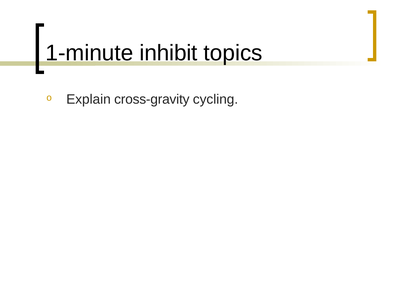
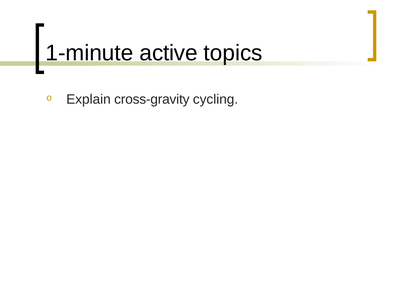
inhibit: inhibit -> active (169, 53)
